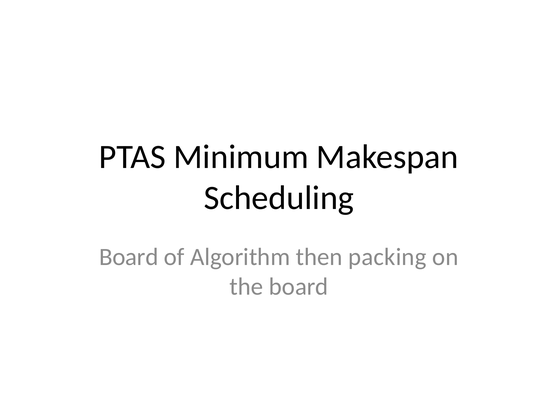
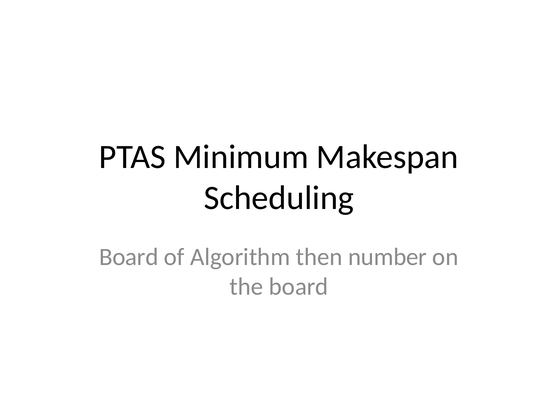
packing: packing -> number (388, 257)
